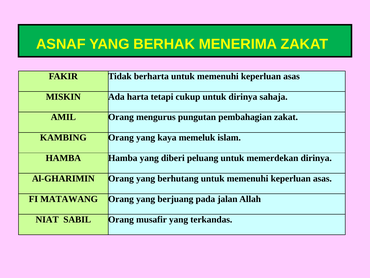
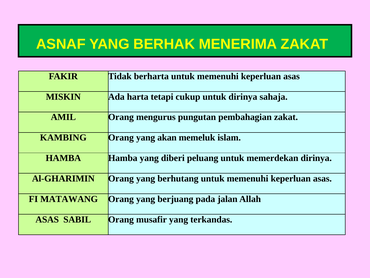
kaya: kaya -> akan (167, 137)
NIAT: NIAT -> ASAS (47, 219)
